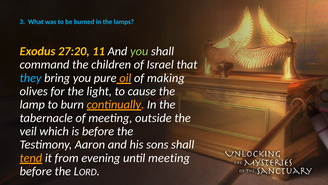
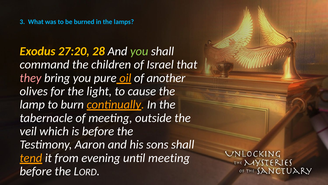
11: 11 -> 28 (99, 51)
they colour: light blue -> pink (31, 78)
making: making -> another (166, 78)
